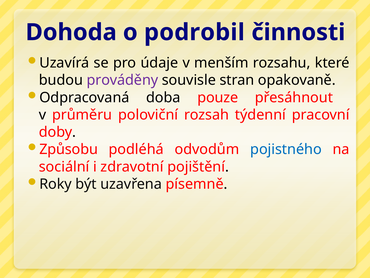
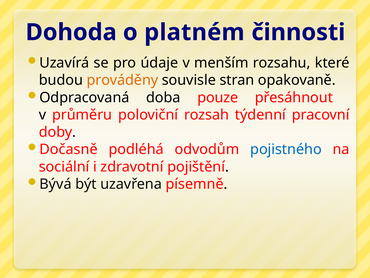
podrobil: podrobil -> platném (194, 32)
prováděny colour: purple -> orange (122, 80)
Způsobu: Způsobu -> Dočasně (69, 149)
Roky: Roky -> Bývá (55, 184)
